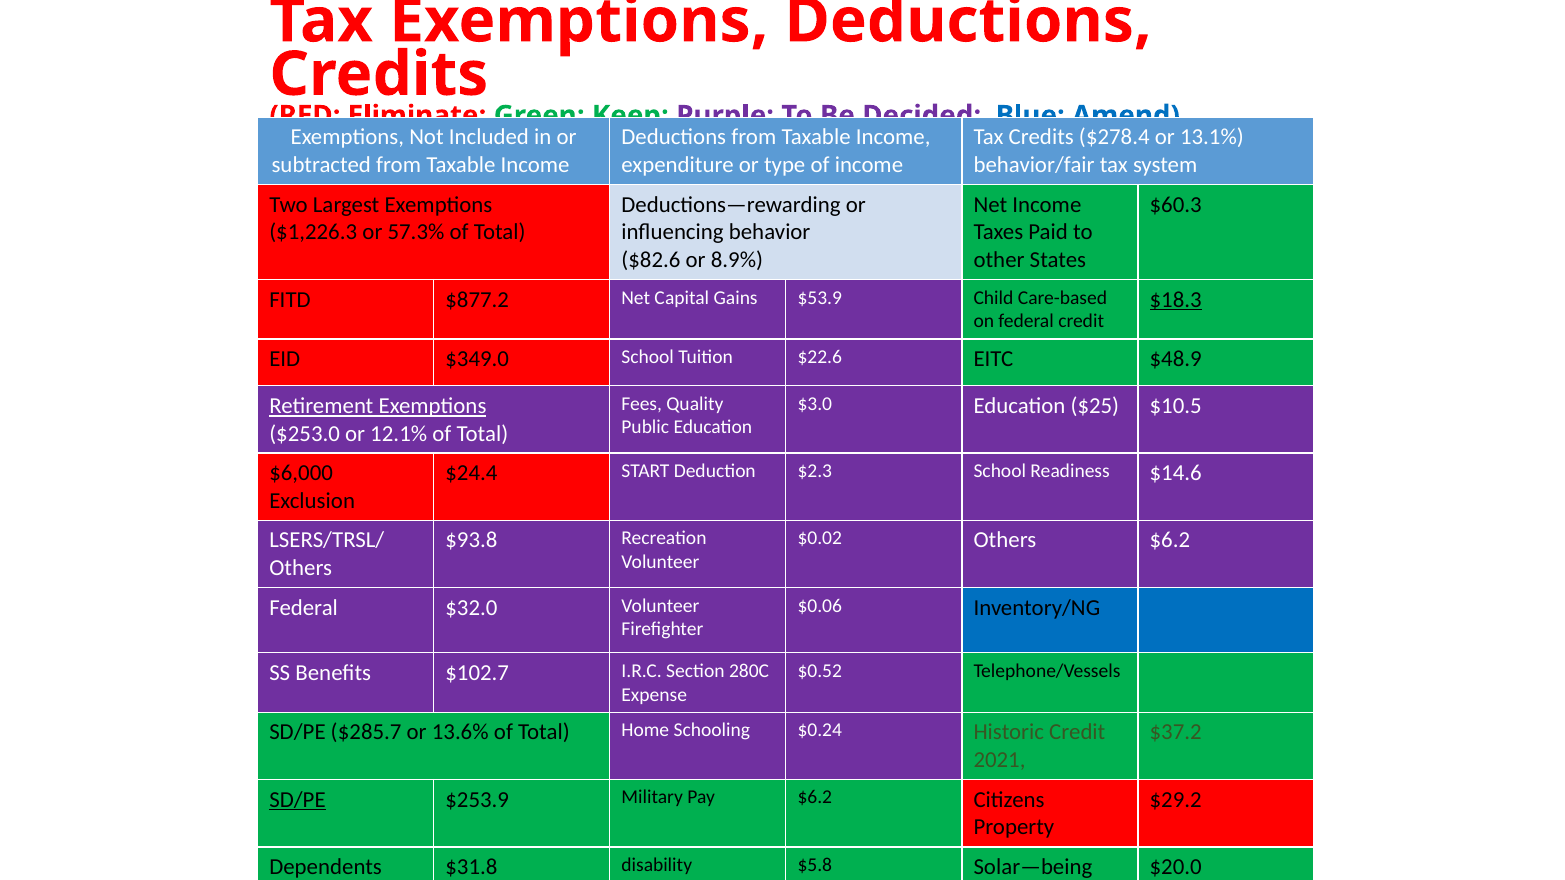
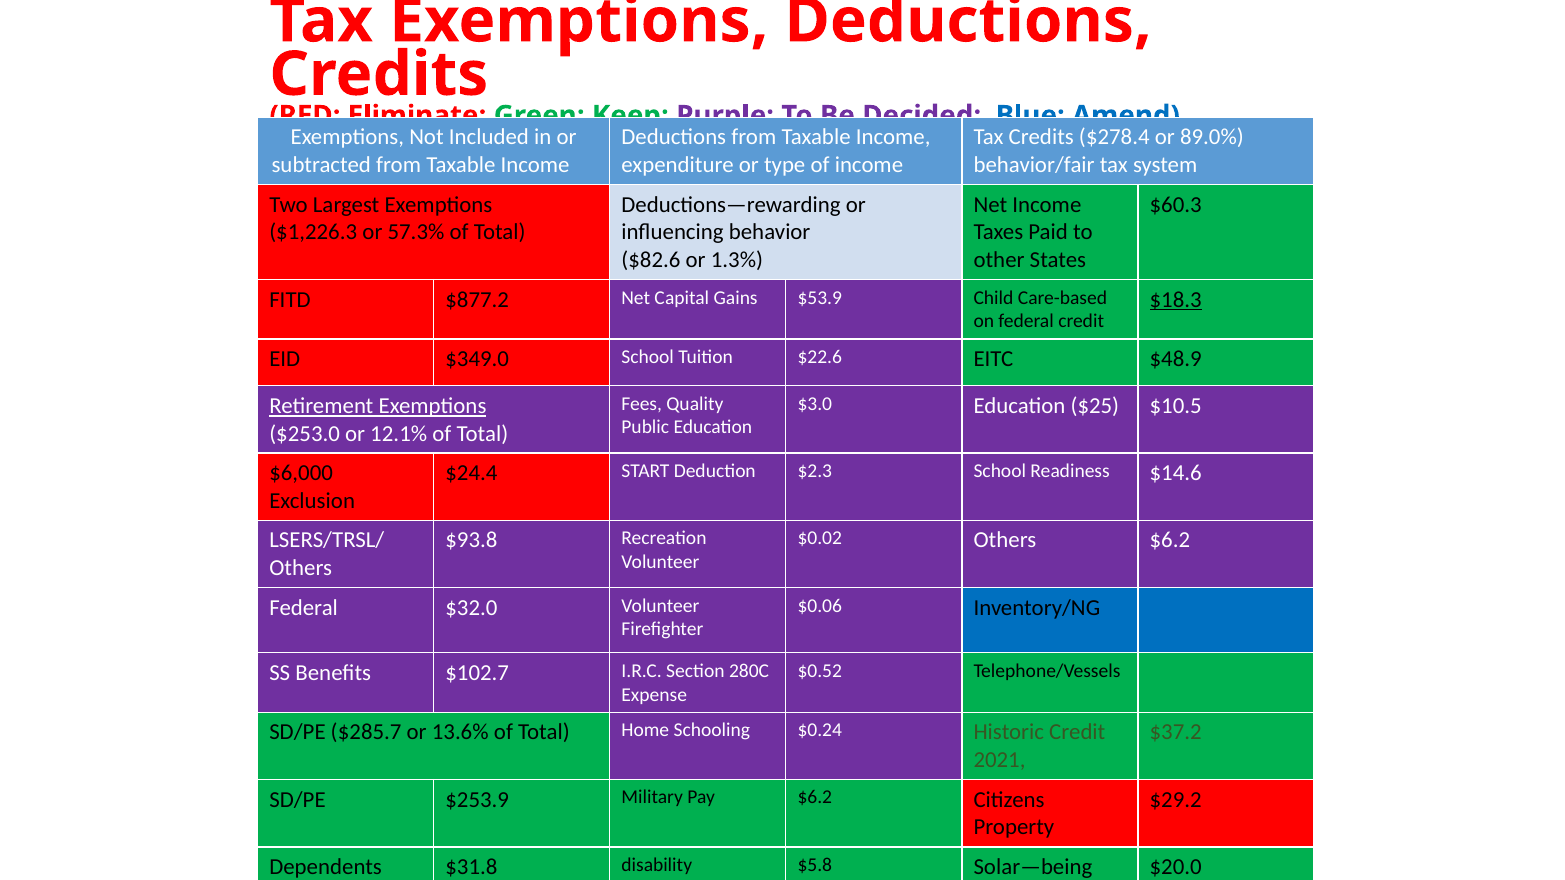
13.1%: 13.1% -> 89.0% (1212, 137)
8.9%: 8.9% -> 1.3% (737, 260)
SD/PE underline: present -> none (298, 800)
